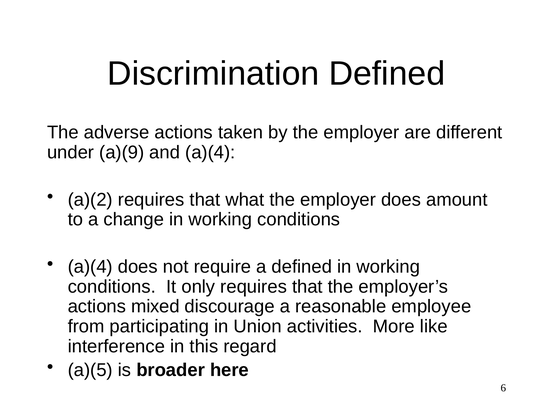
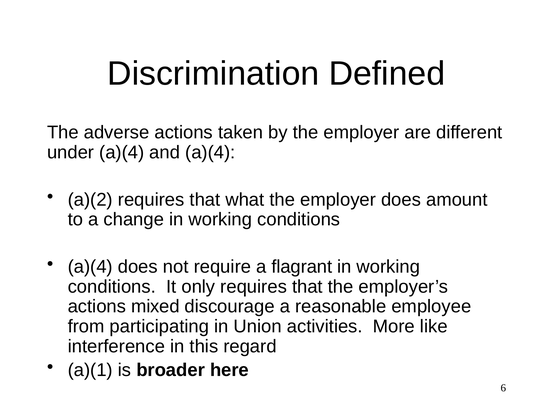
under a)(9: a)(9 -> a)(4 (122, 152)
a defined: defined -> flagrant (302, 267)
a)(5: a)(5 -> a)(1 (90, 370)
